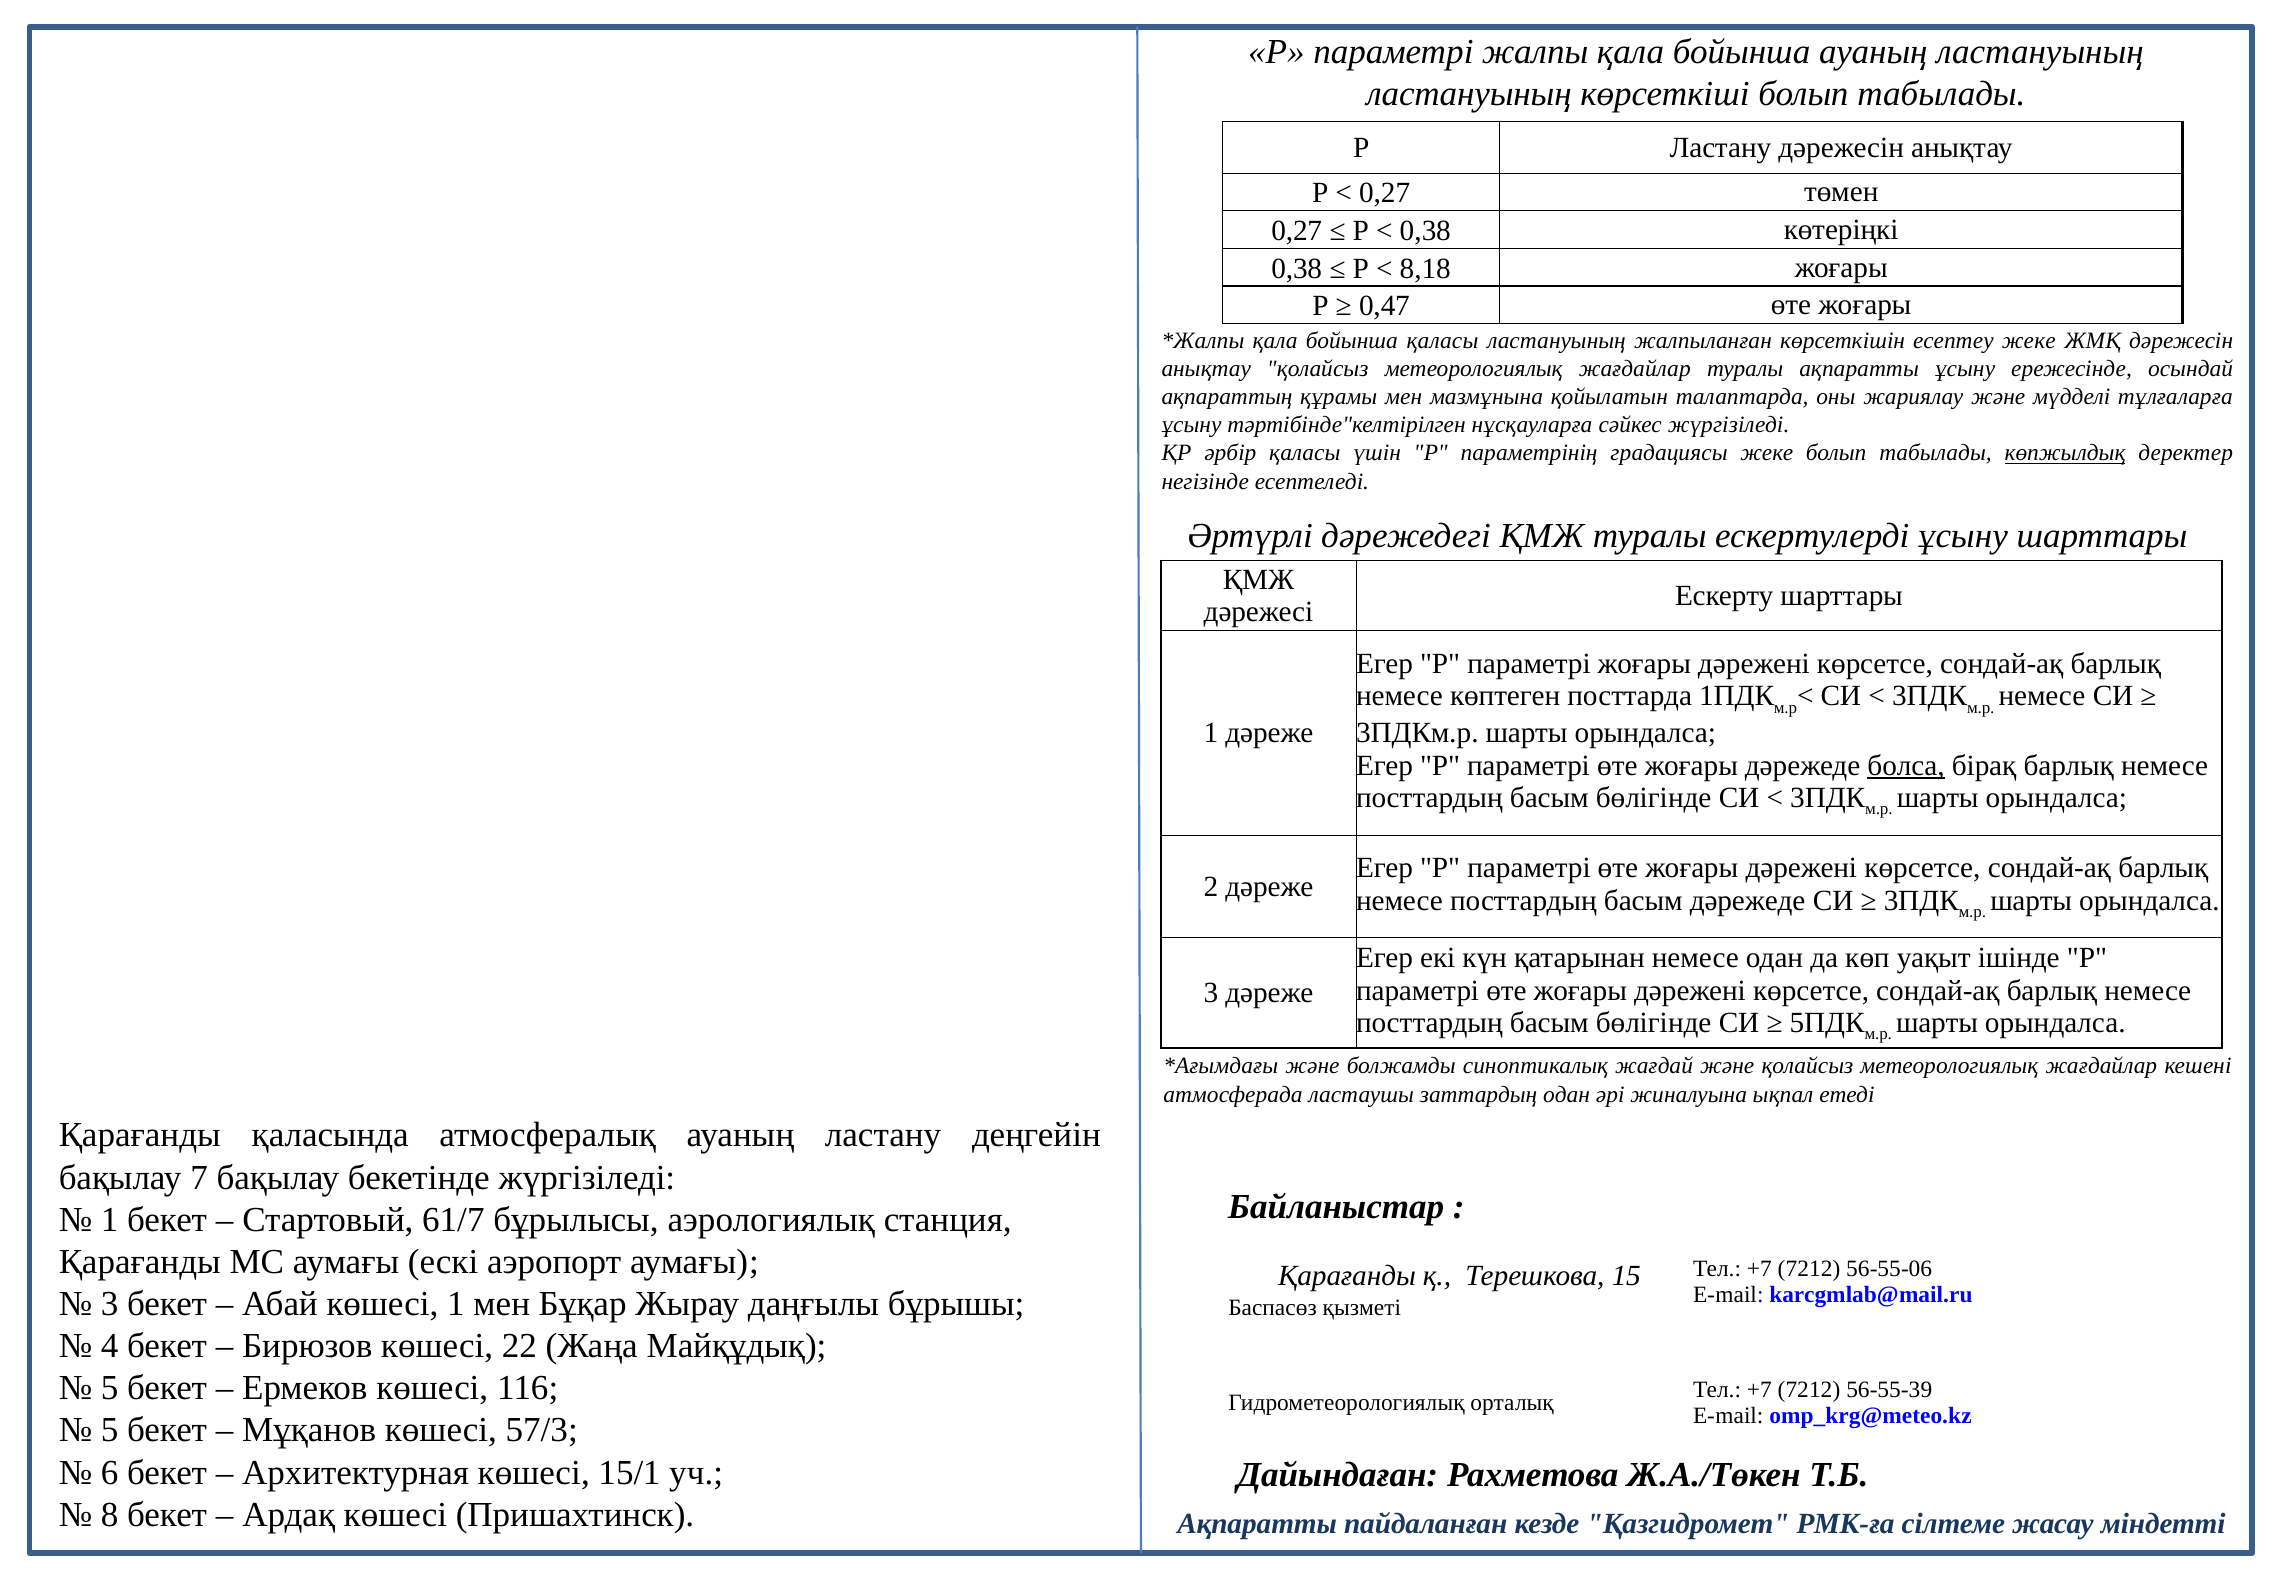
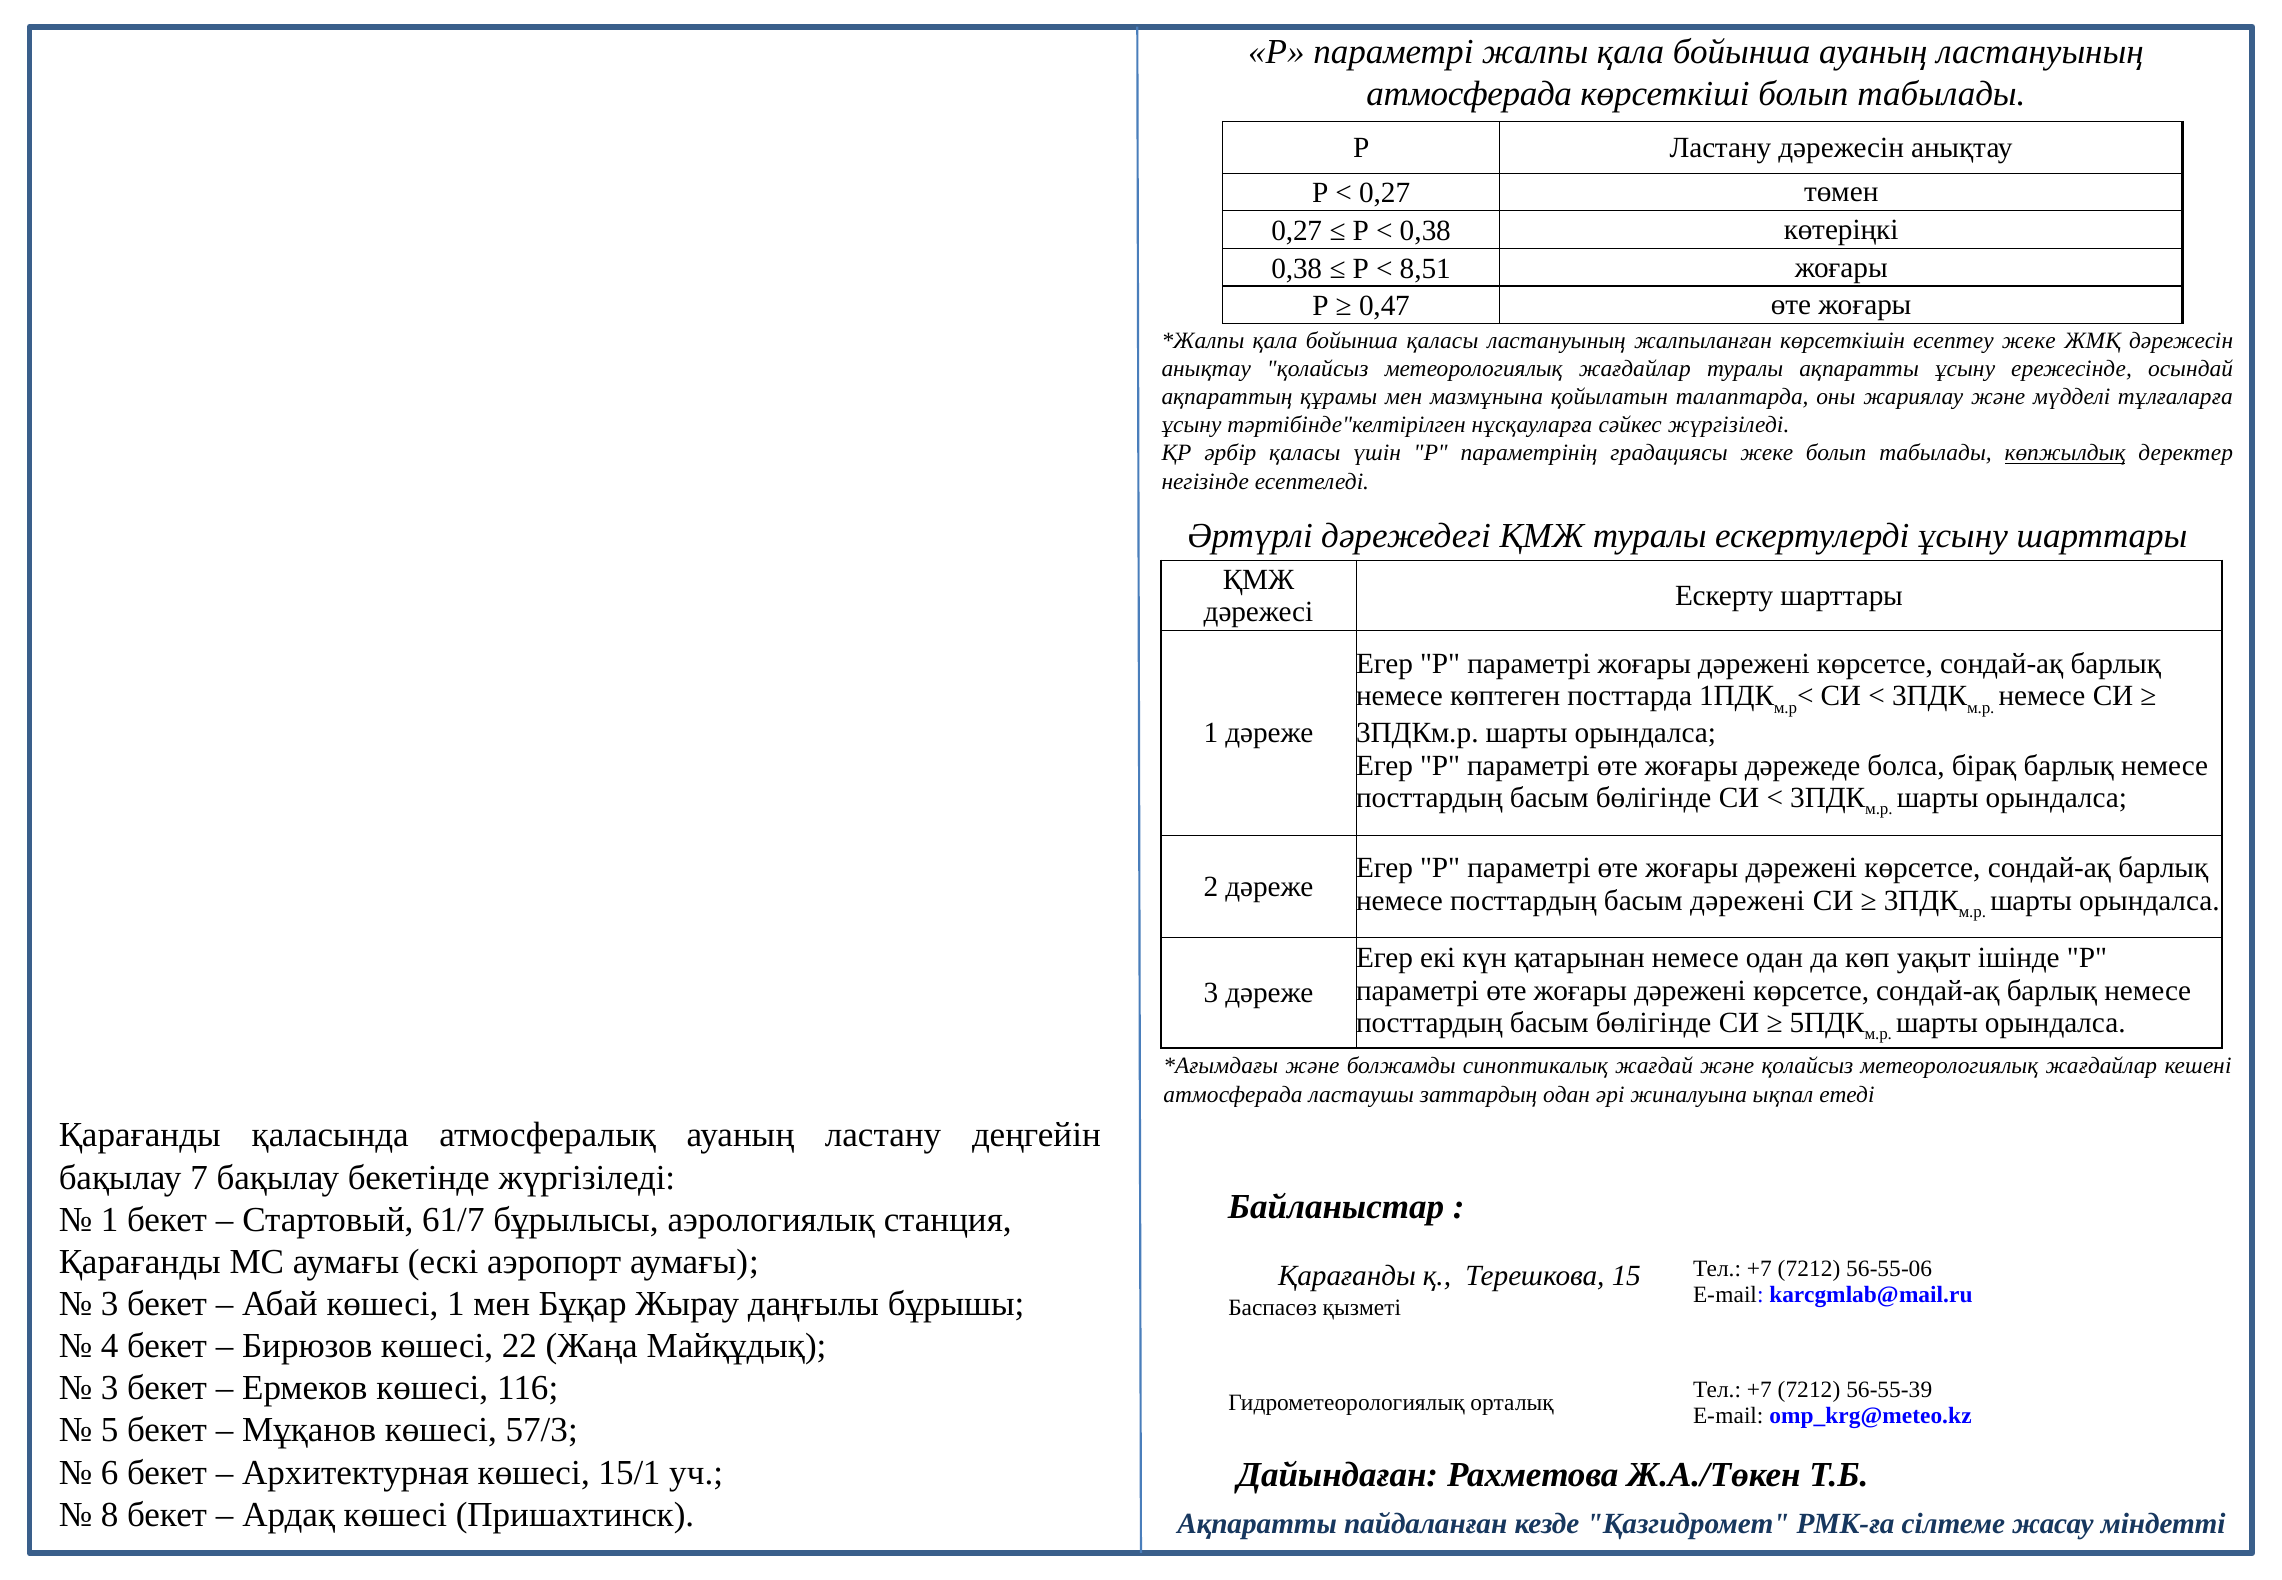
ластануының: ластануының -> атмосферада (1469, 94)
8,18: 8,18 -> 8,51 (1425, 269)
болса underline: present -> none (1906, 765)
басым дәрежеде: дәрежеде -> дәрежені (1747, 900)
5: 5 -> 3 (110, 1388)
